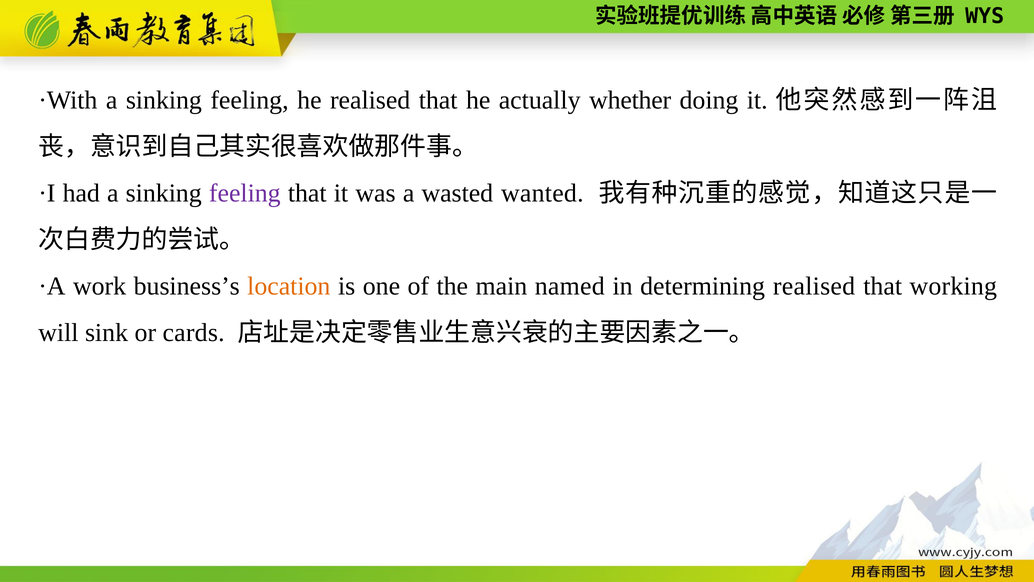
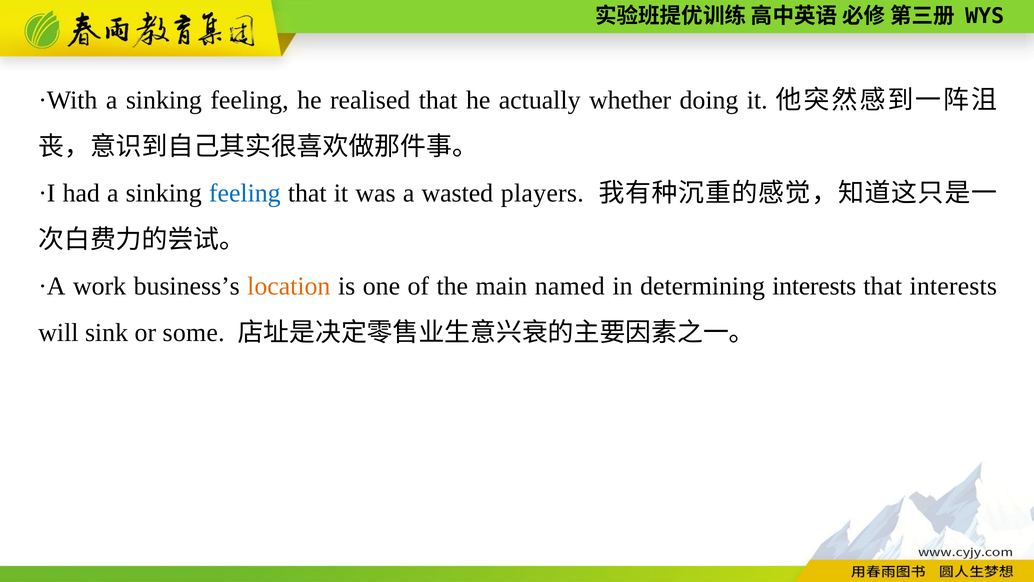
feeling colour: purple -> blue (245, 193)
wanted: wanted -> players (542, 193)
determining realised: realised -> interests (814, 286)
that working: working -> interests (953, 286)
cards: cards -> some (194, 333)
